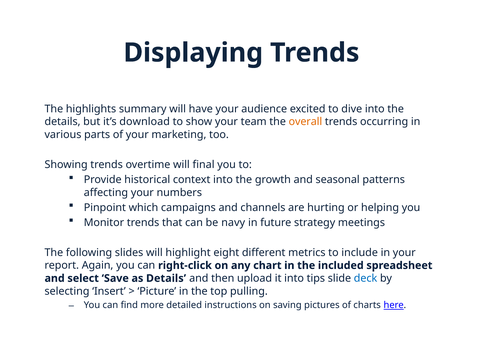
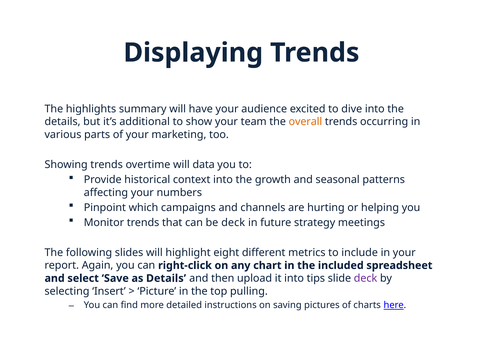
download: download -> additional (145, 122)
final: final -> data (204, 165)
be navy: navy -> deck (233, 223)
deck colour: blue -> purple (366, 279)
